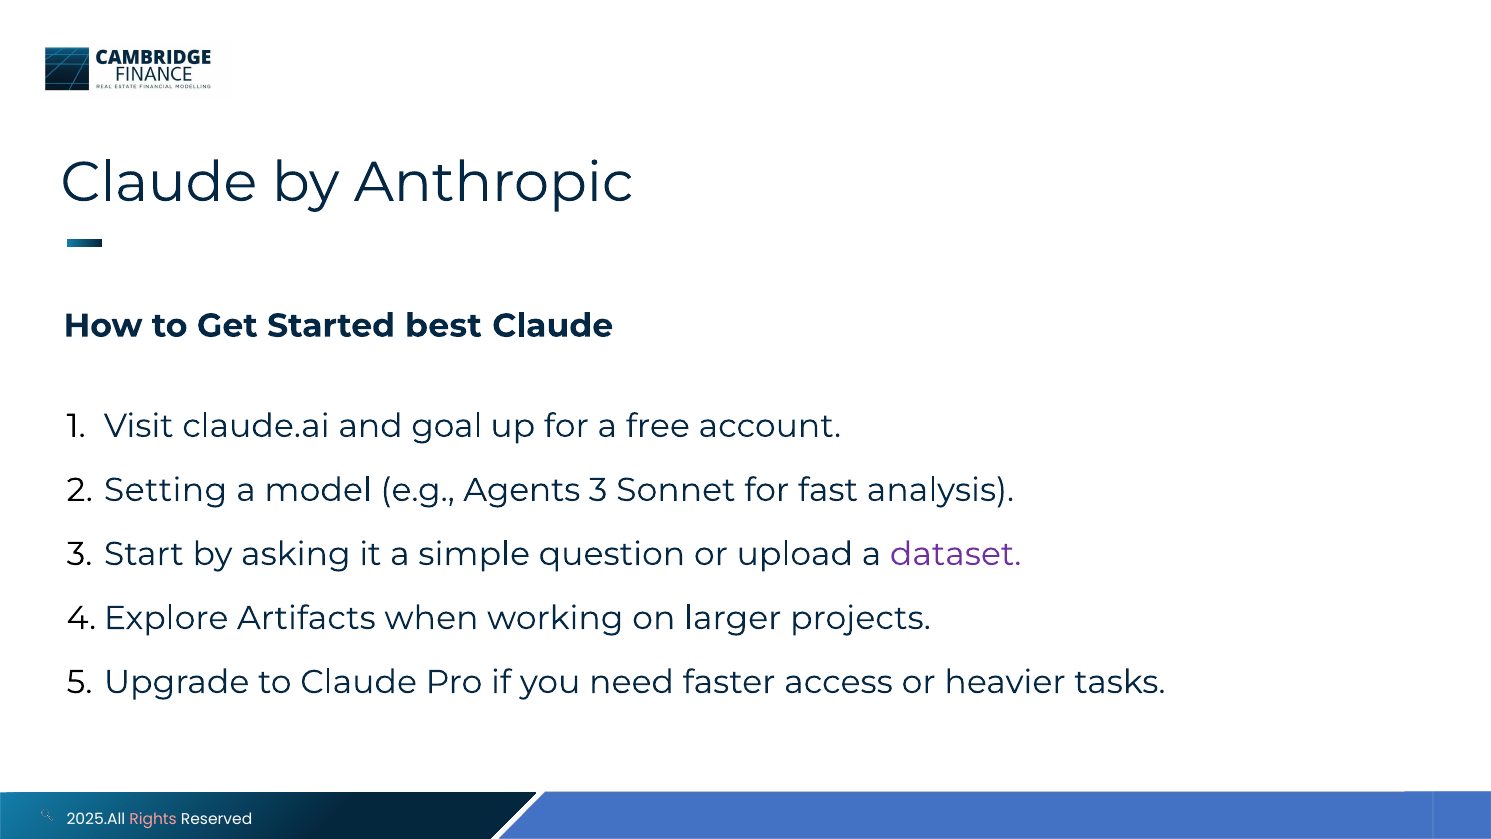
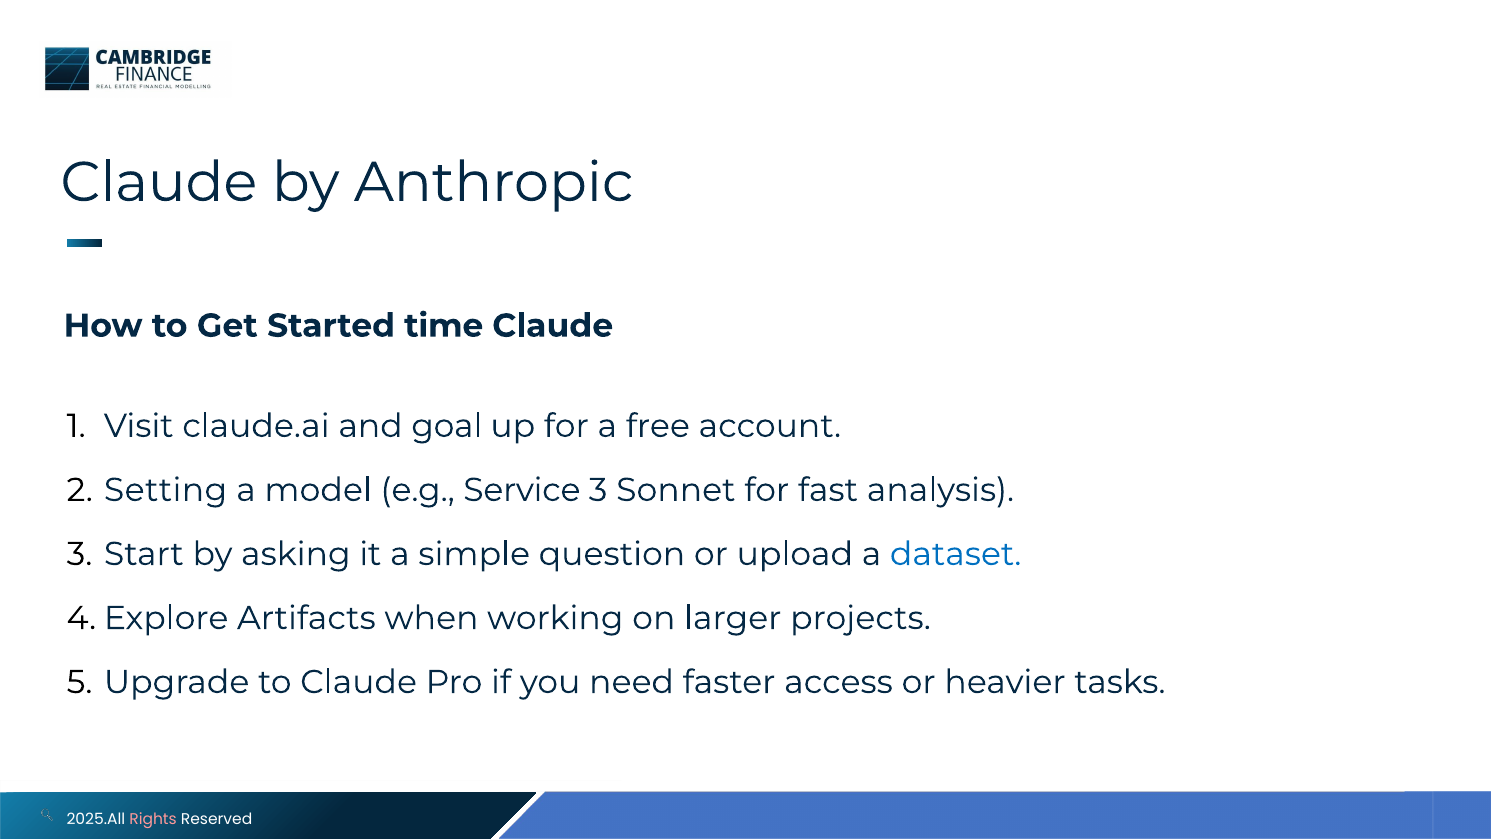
best: best -> time (444, 326)
Agents: Agents -> Service (522, 490)
dataset colour: purple -> blue (956, 554)
